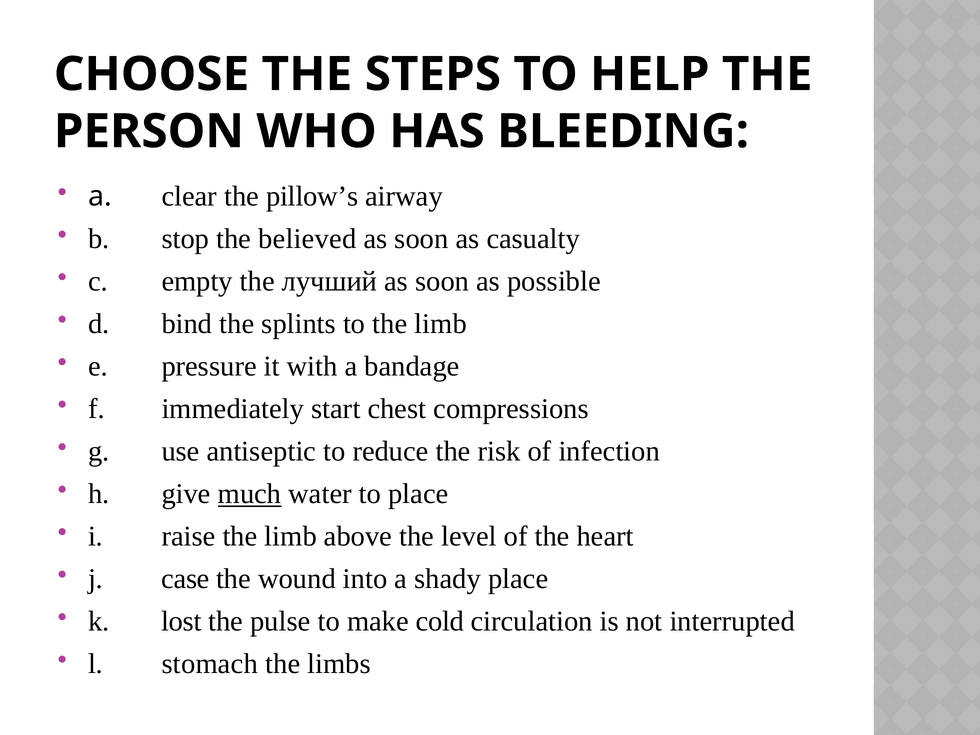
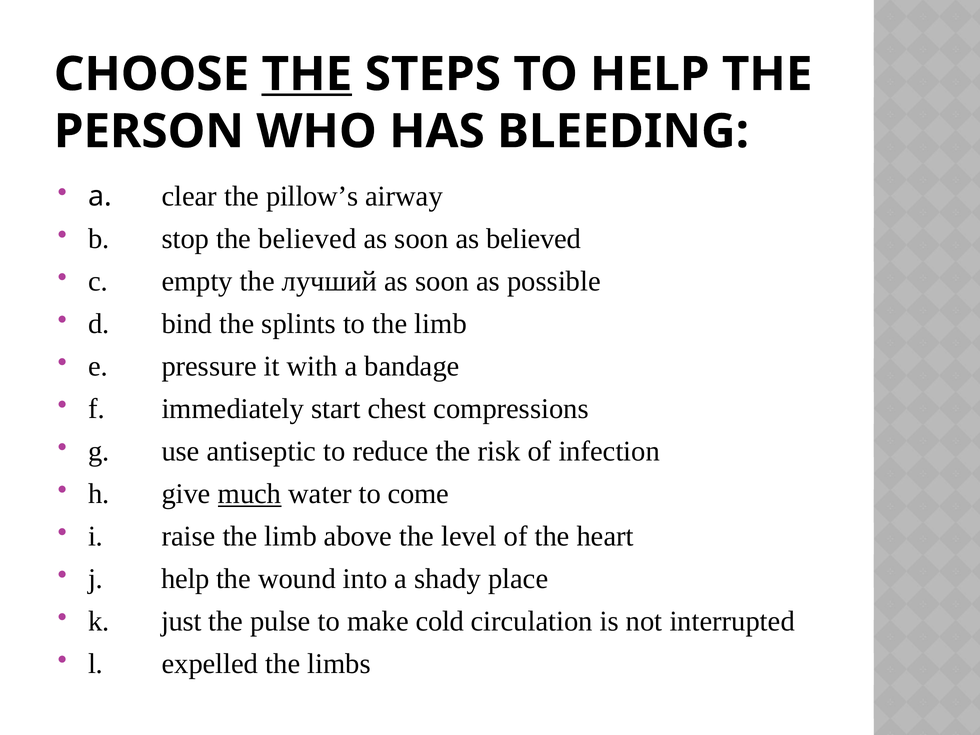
THE underline: none -> present (307, 74)
as casualty: casualty -> believed (533, 239)
to place: place -> come (418, 494)
j case: case -> help (185, 579)
lost: lost -> just (181, 621)
stomach: stomach -> expelled (210, 664)
